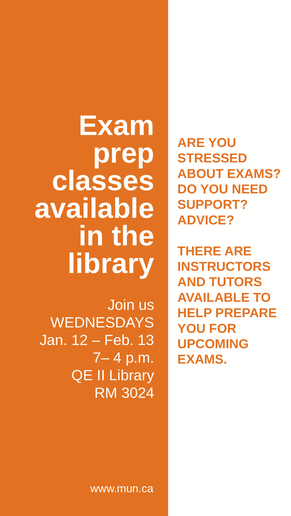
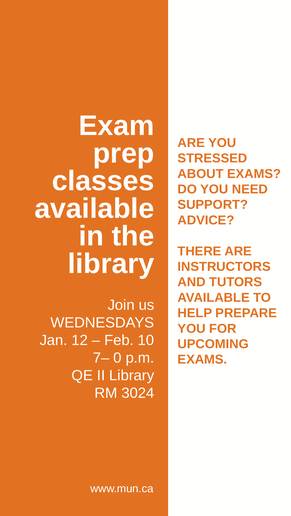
13: 13 -> 10 (146, 341)
4: 4 -> 0 (117, 359)
